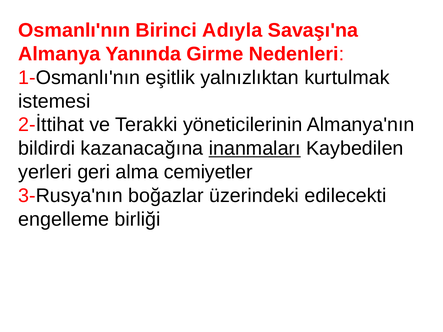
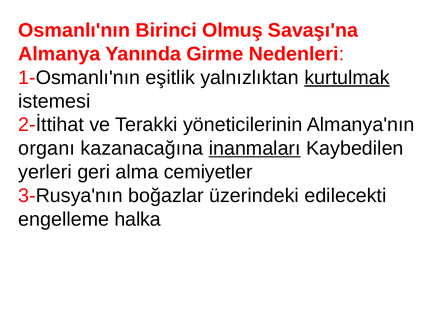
Adıyla: Adıyla -> Olmuş (232, 30)
kurtulmak underline: none -> present (347, 78)
bildirdi: bildirdi -> organı (47, 149)
birliği: birliği -> halka (138, 219)
